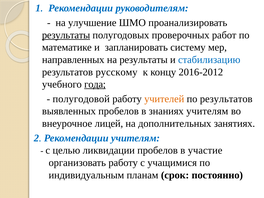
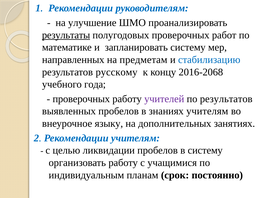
на результаты: результаты -> предметам (143, 60)
2016-2012: 2016-2012 -> 2016-2068 (201, 72)
года underline: present -> none (95, 84)
полугодовой: полугодовой -> проверочных (81, 99)
учителей colour: orange -> purple (164, 99)
лицей: лицей -> языку (109, 124)
в участие: участие -> систему (205, 150)
